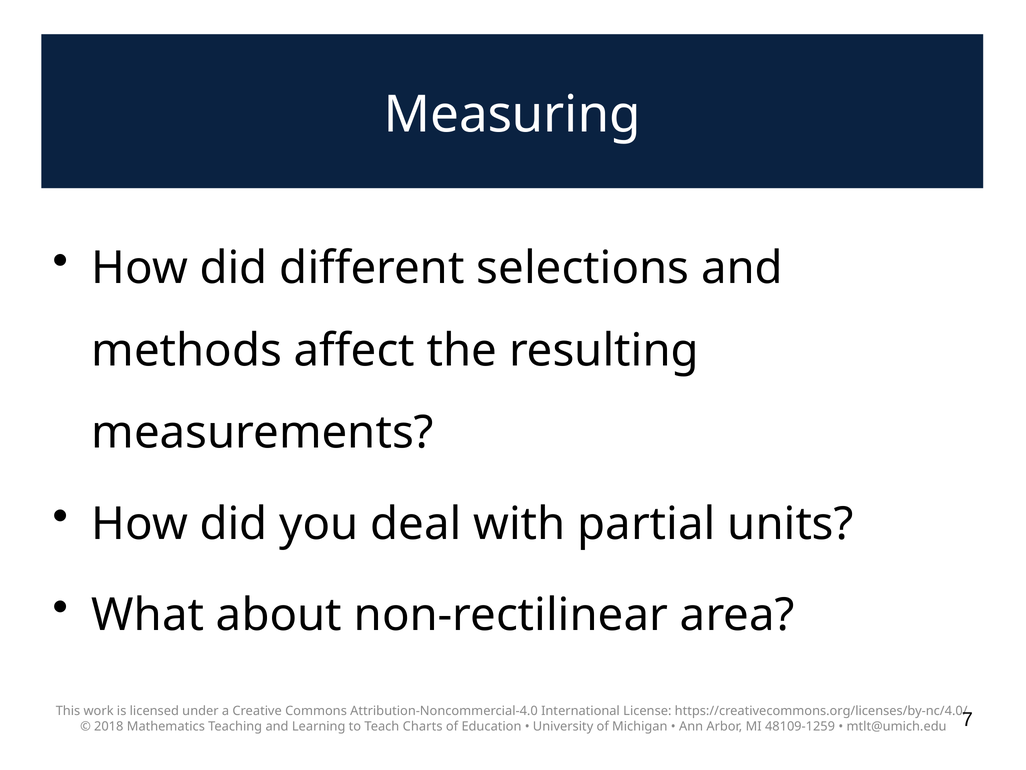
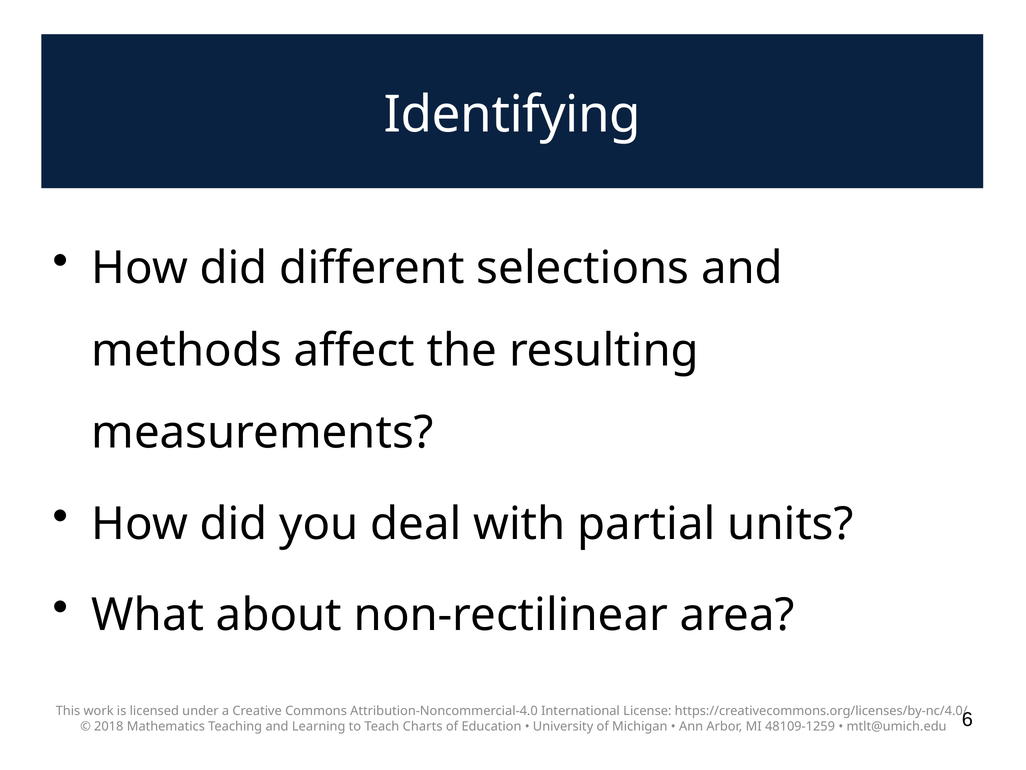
Measuring: Measuring -> Identifying (512, 115)
7: 7 -> 6 (967, 719)
